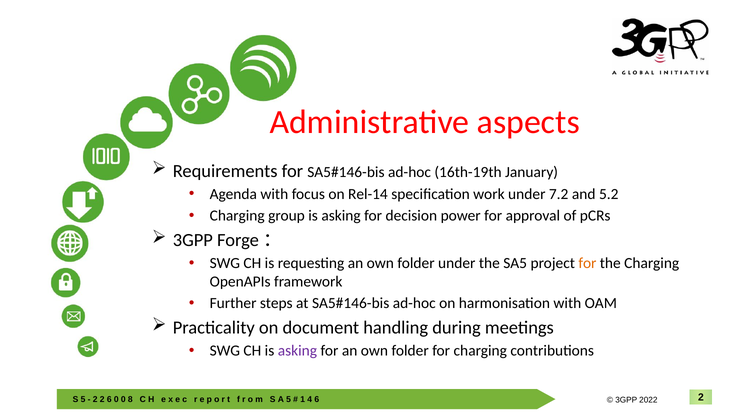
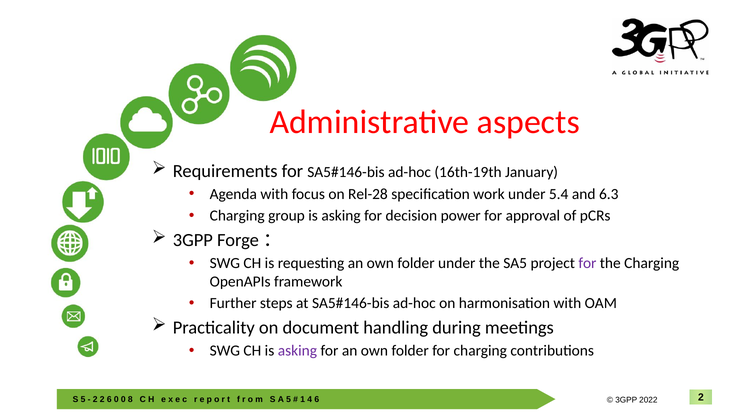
Rel-14: Rel-14 -> Rel-28 (368, 194)
7.2: 7.2 -> 5.4 (559, 194)
5.2: 5.2 -> 6.3 (609, 194)
for colour: orange -> purple (587, 263)
